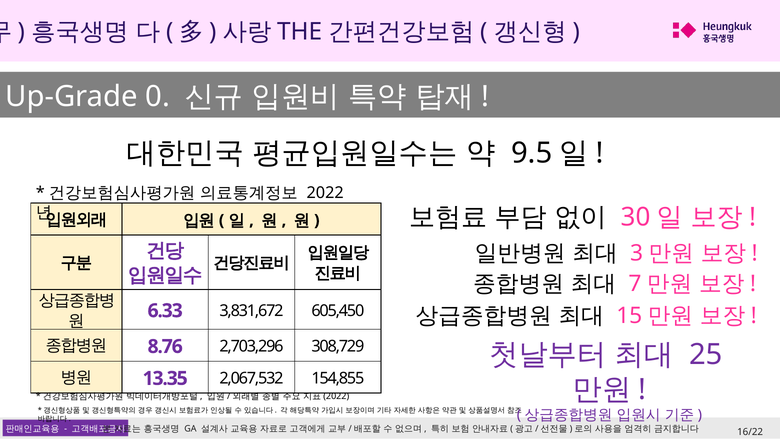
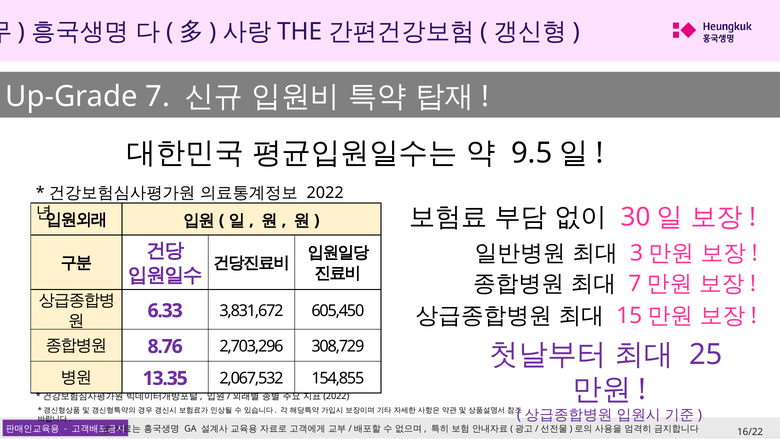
Up-Grade 0: 0 -> 7 (158, 97)
